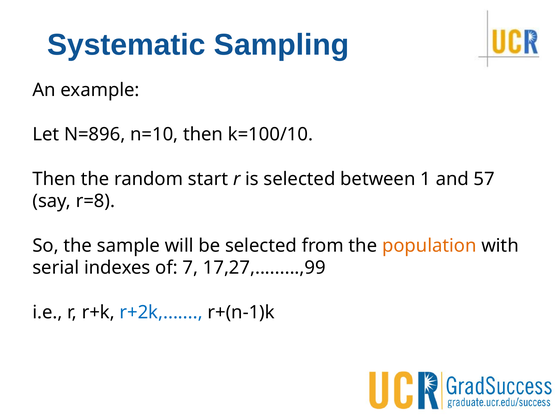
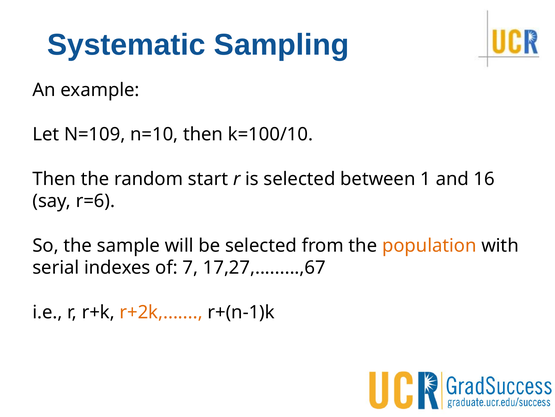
N=896: N=896 -> N=109 (95, 134)
57: 57 -> 16 (484, 179)
r=8: r=8 -> r=6 (95, 201)
17,27,.........,99: 17,27,.........,99 -> 17,27,.........,67 (264, 267)
r+2k colour: blue -> orange (161, 312)
